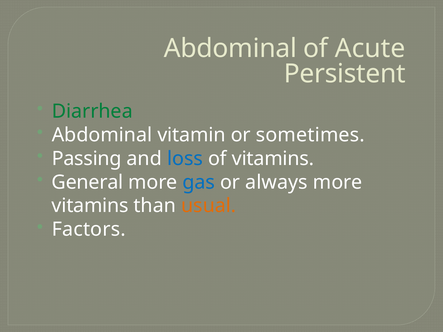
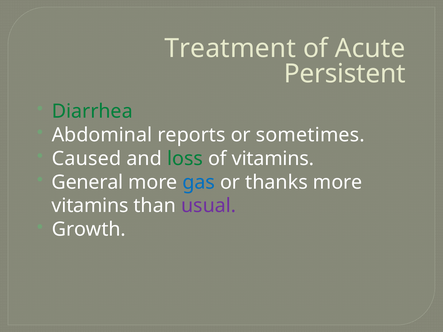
Abdominal: Abdominal -> Treatment (230, 49)
vitamin: vitamin -> reports (191, 135)
Passing: Passing -> Caused (87, 159)
loss colour: blue -> green (185, 159)
always: always -> thanks (277, 182)
usual colour: orange -> purple (209, 206)
Factors: Factors -> Growth (89, 230)
